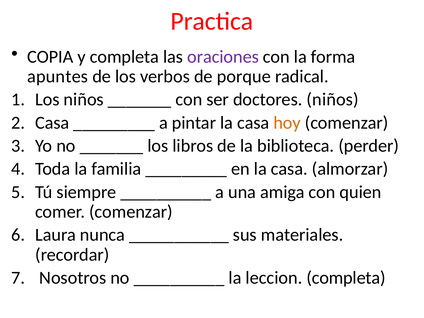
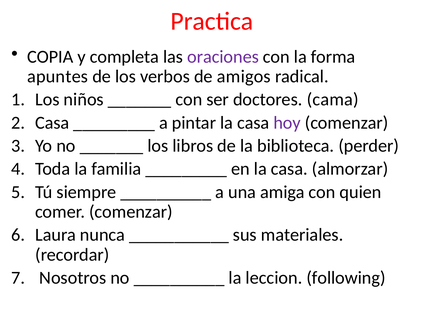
porque: porque -> amigos (244, 76)
doctores niños: niños -> cama (333, 100)
hoy colour: orange -> purple (287, 123)
leccion completa: completa -> following (346, 278)
